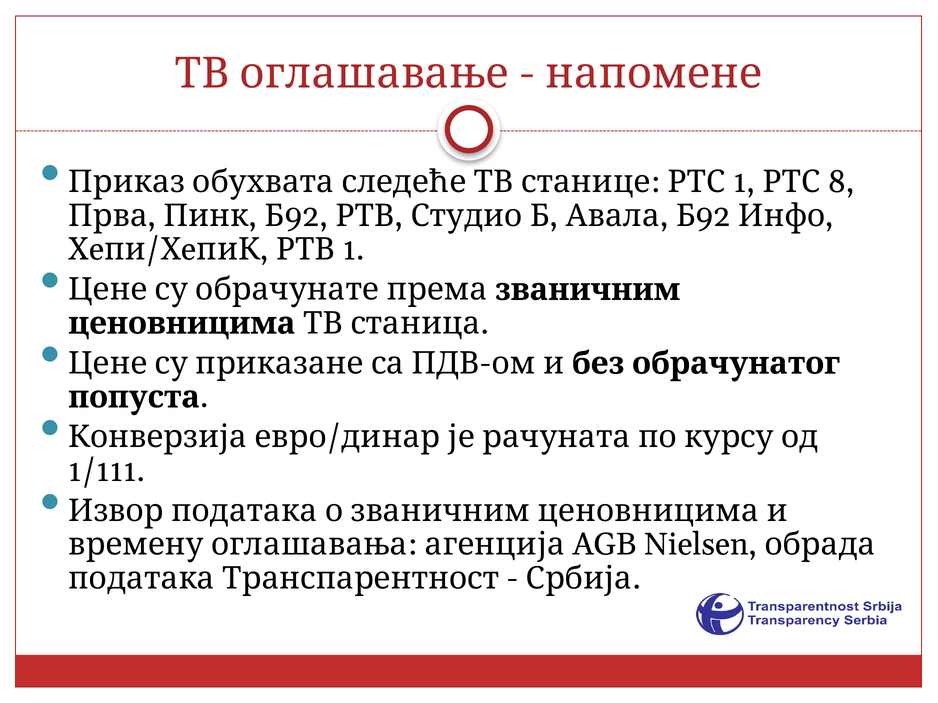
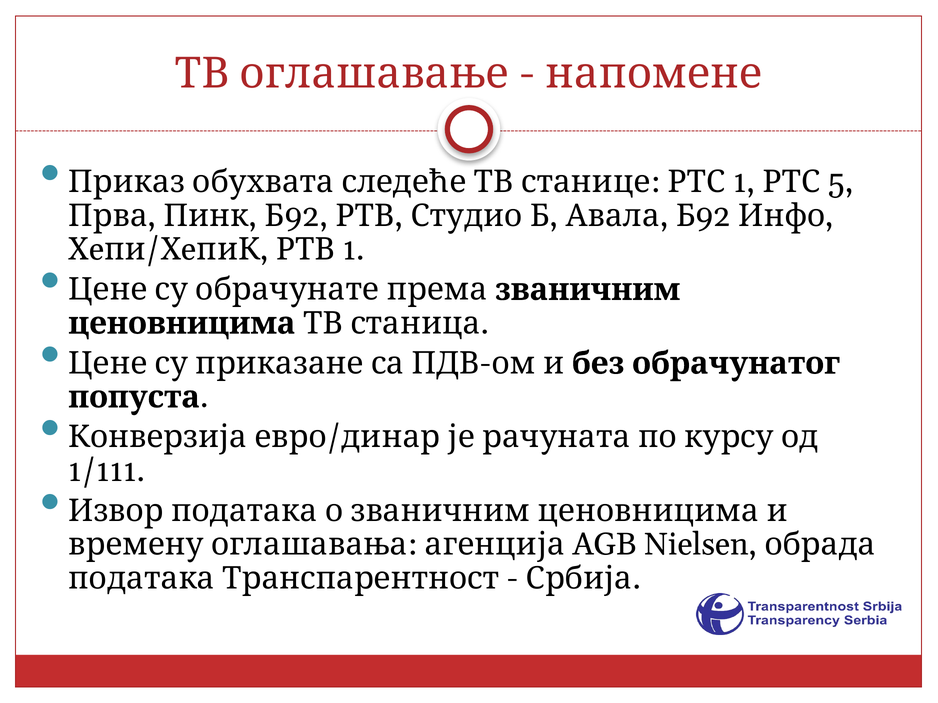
8: 8 -> 5 (841, 182)
